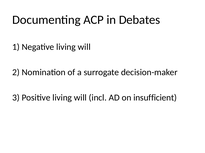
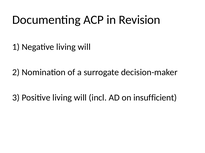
Debates: Debates -> Revision (140, 20)
